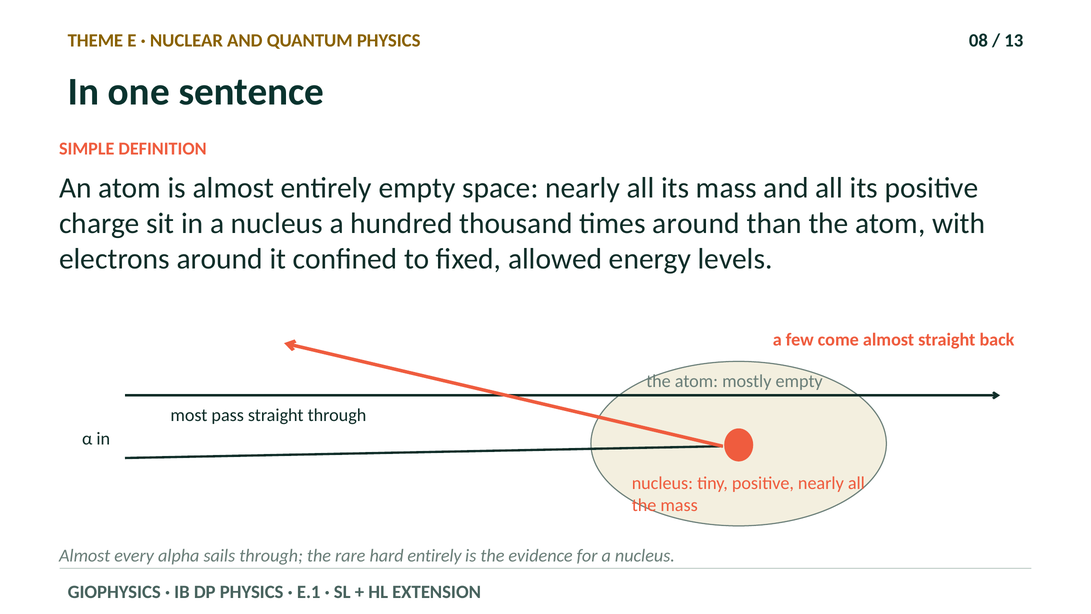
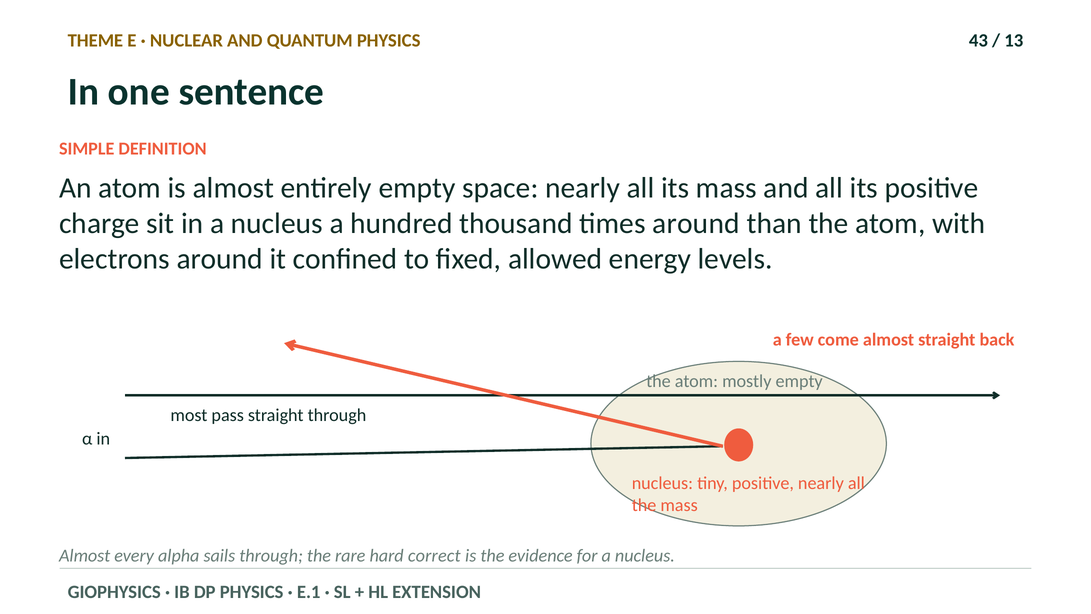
08: 08 -> 43 (978, 40)
hard entirely: entirely -> correct (434, 555)
